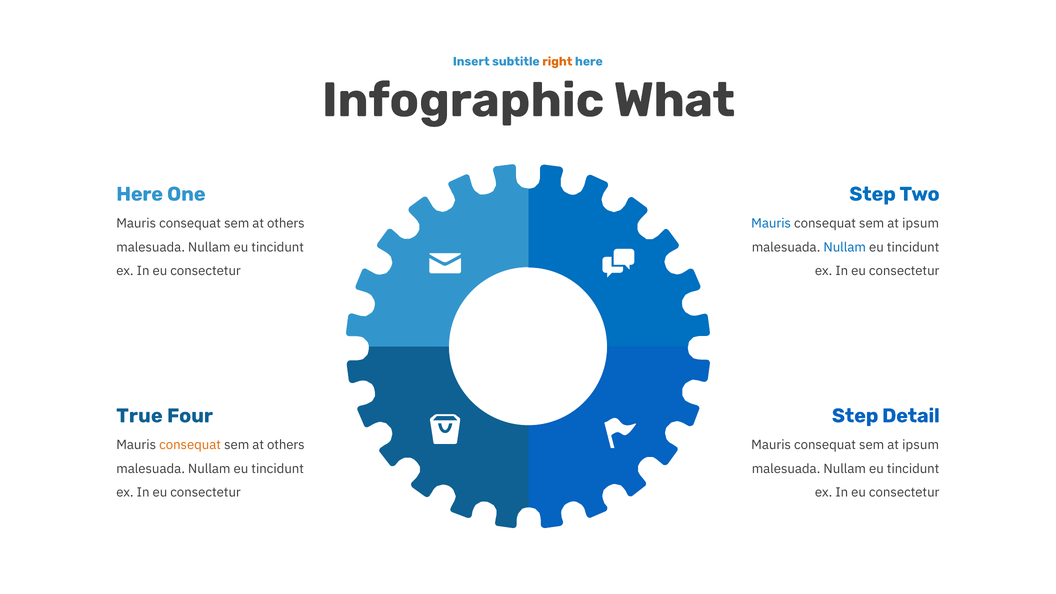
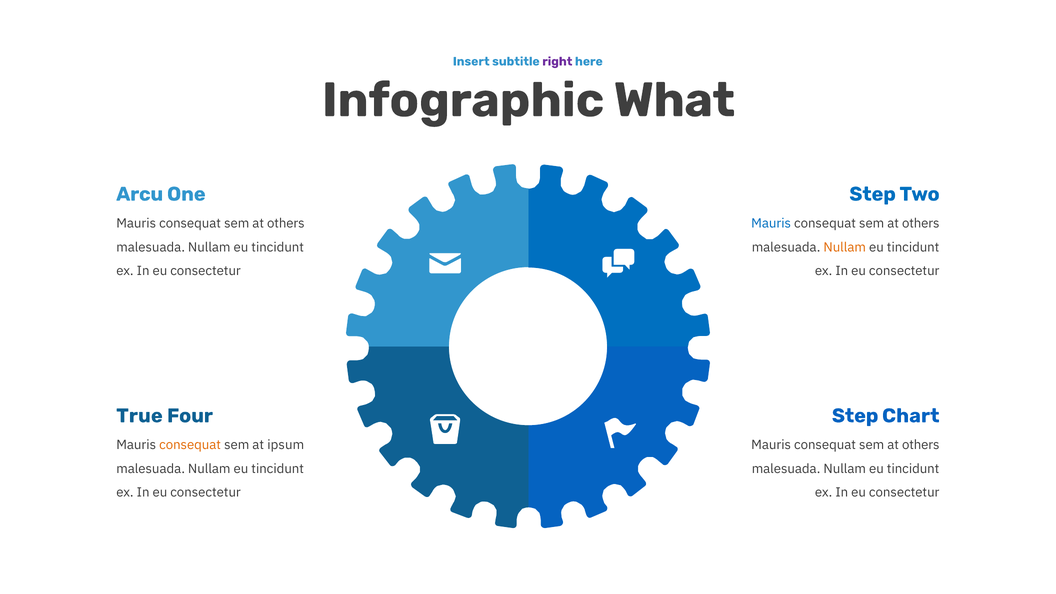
right colour: orange -> purple (557, 61)
Here: Here -> Arcu (140, 194)
ipsum: ipsum -> others (921, 223)
Nullam colour: blue -> orange (845, 247)
Detail: Detail -> Chart (911, 416)
others: others -> ipsum (286, 445)
ipsum: ipsum -> others (921, 445)
